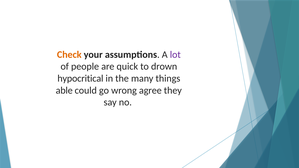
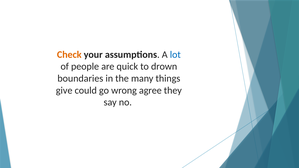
lot colour: purple -> blue (175, 55)
hypocritical: hypocritical -> boundaries (80, 79)
able: able -> give (64, 90)
